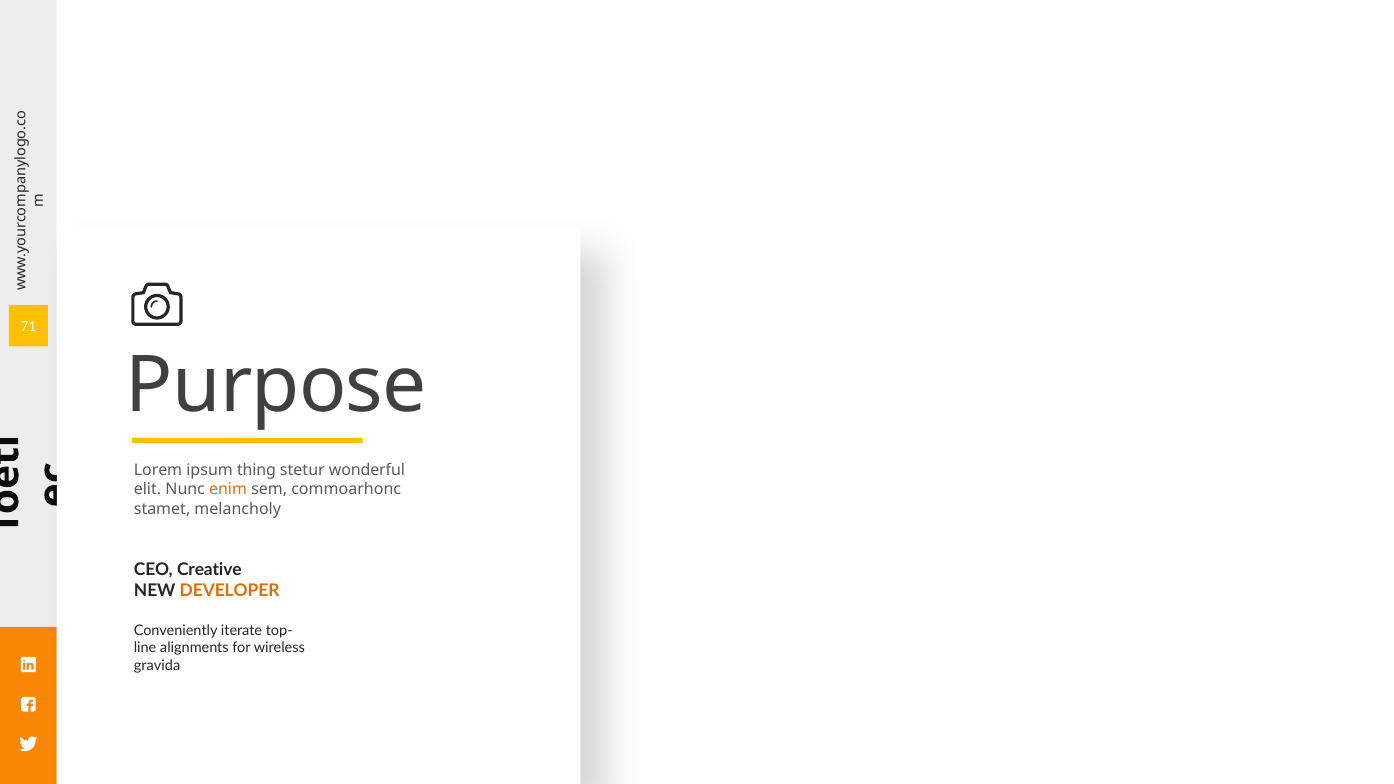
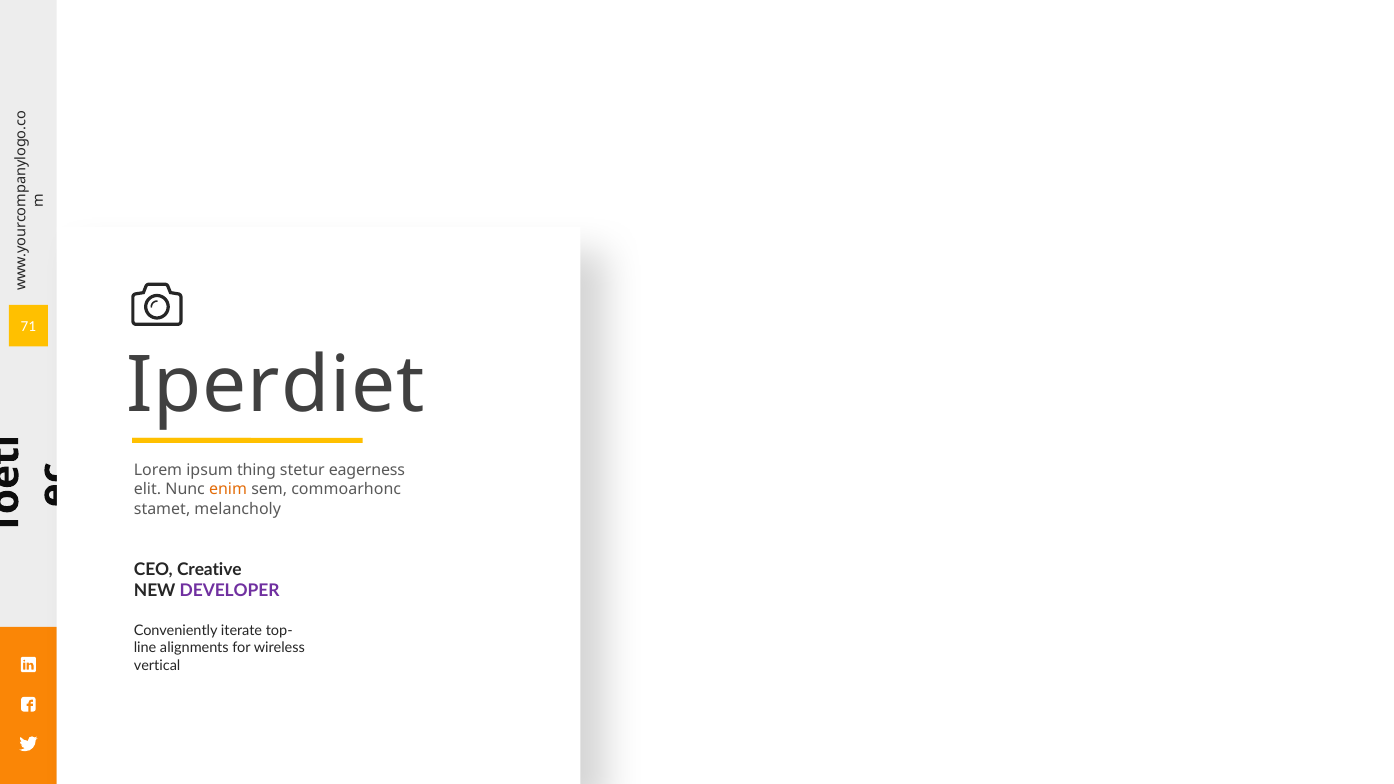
Purpose: Purpose -> Iperdiet (275, 386)
wonderful: wonderful -> eagerness (367, 471)
DEVELOPER colour: orange -> purple (230, 591)
gravida: gravida -> vertical (157, 665)
